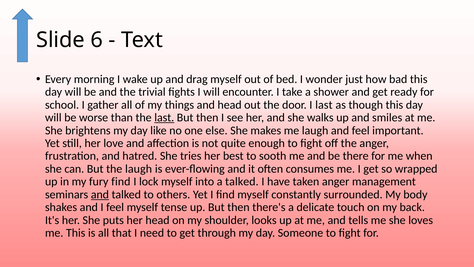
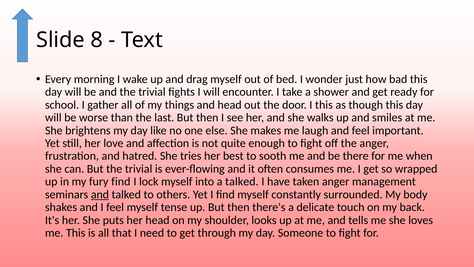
6: 6 -> 8 (97, 40)
I last: last -> this (324, 105)
last underline: present -> none (164, 117)
But the laugh: laugh -> trivial (139, 169)
